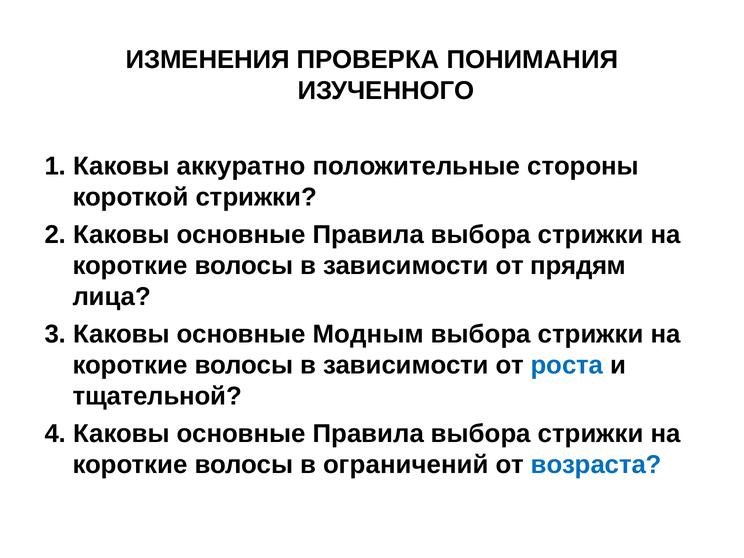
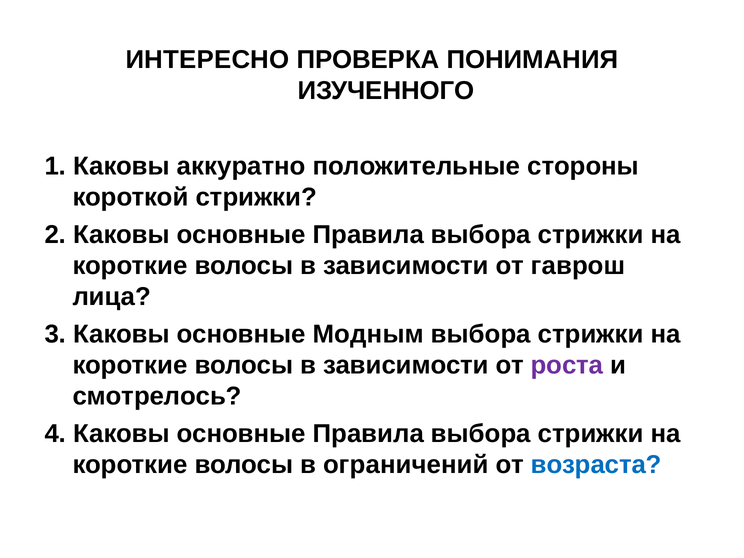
ИЗМЕНЕНИЯ: ИЗМЕНЕНИЯ -> ИНТЕРЕСНО (207, 60)
прядям: прядям -> гаврош (578, 266)
роста colour: blue -> purple (567, 365)
тщательной: тщательной -> смотрелось (157, 396)
